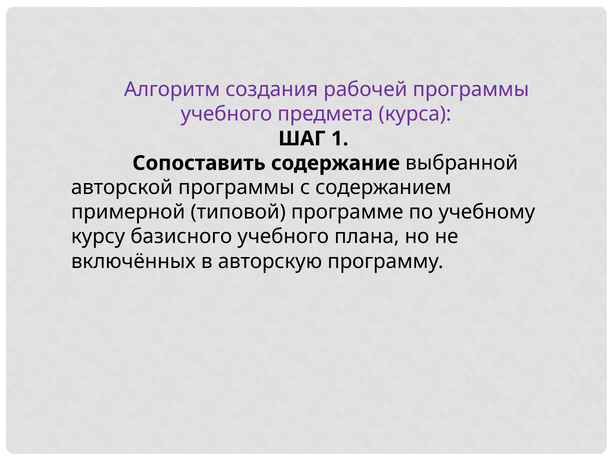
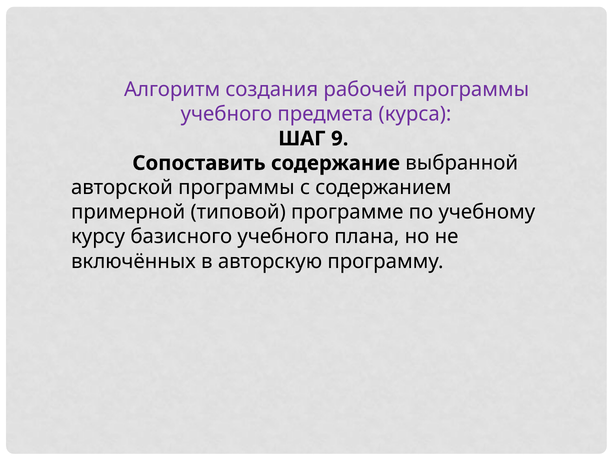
1: 1 -> 9 (340, 139)
